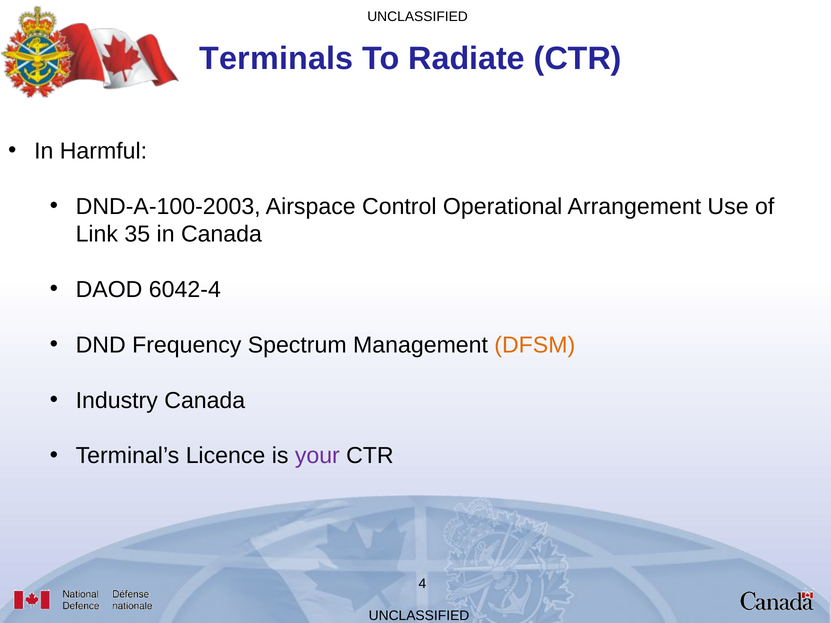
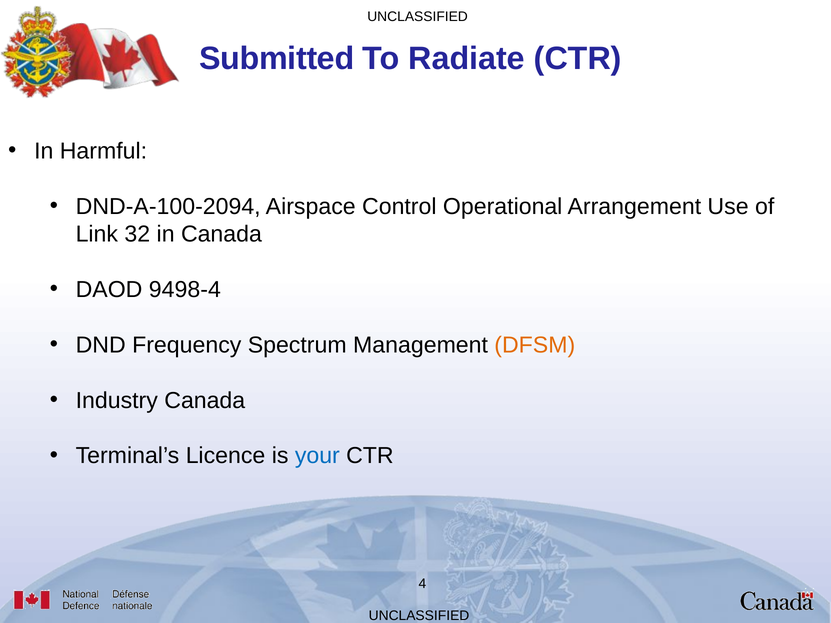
Terminals: Terminals -> Submitted (277, 59)
DND-A-100-2003: DND-A-100-2003 -> DND-A-100-2094 (168, 207)
35: 35 -> 32 (137, 234)
6042-4: 6042-4 -> 9498-4 (185, 290)
your colour: purple -> blue (317, 456)
